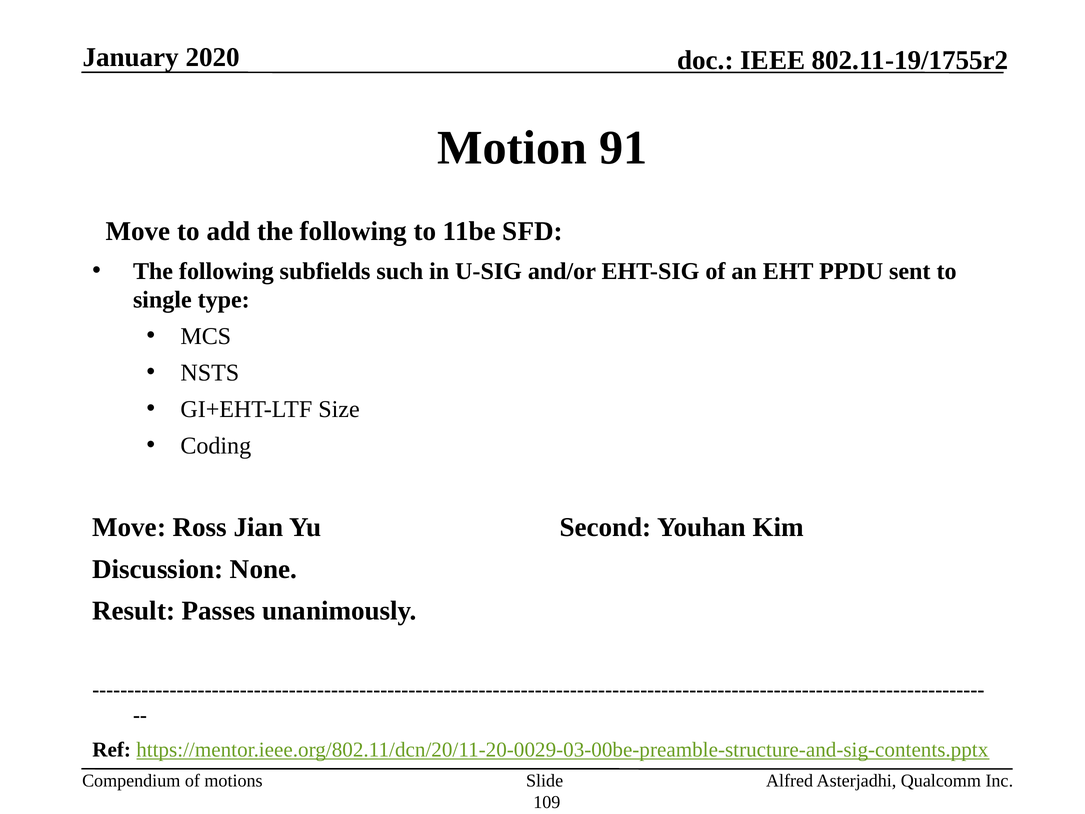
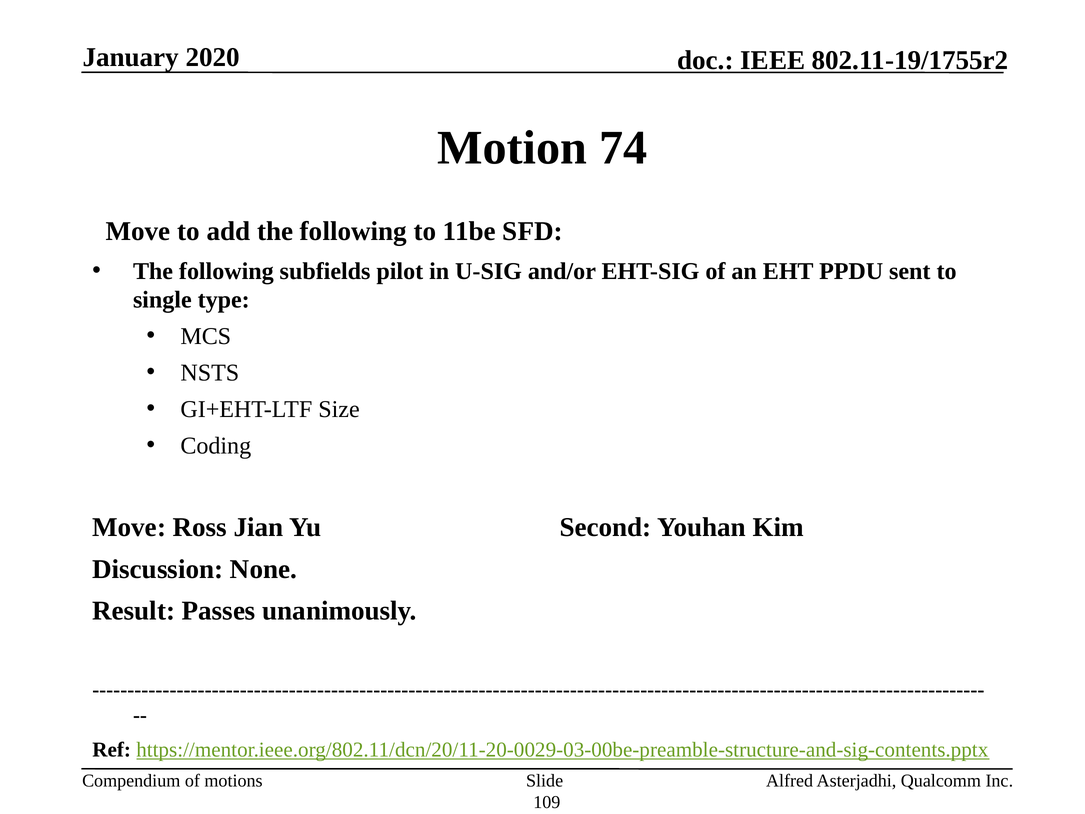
91: 91 -> 74 (623, 148)
such: such -> pilot (400, 271)
